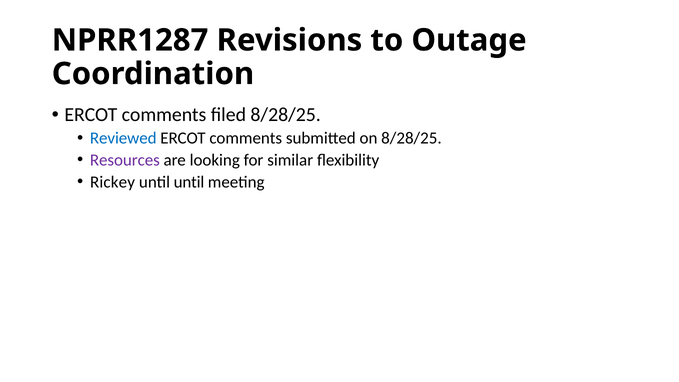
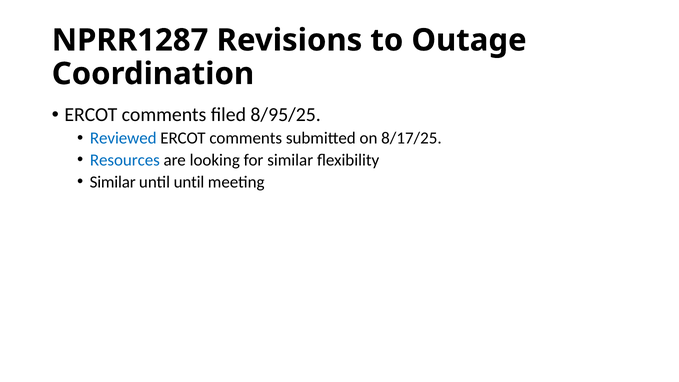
filed 8/28/25: 8/28/25 -> 8/95/25 (286, 115)
on 8/28/25: 8/28/25 -> 8/17/25 (411, 138)
Resources colour: purple -> blue (125, 160)
Rickey: Rickey -> Similar (113, 182)
